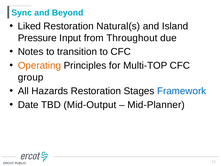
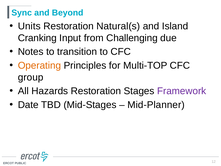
Liked: Liked -> Units (29, 26)
Pressure: Pressure -> Cranking (37, 38)
Throughout: Throughout -> Challenging (132, 38)
Framework colour: blue -> purple (182, 91)
Mid-Output: Mid-Output -> Mid-Stages (90, 105)
